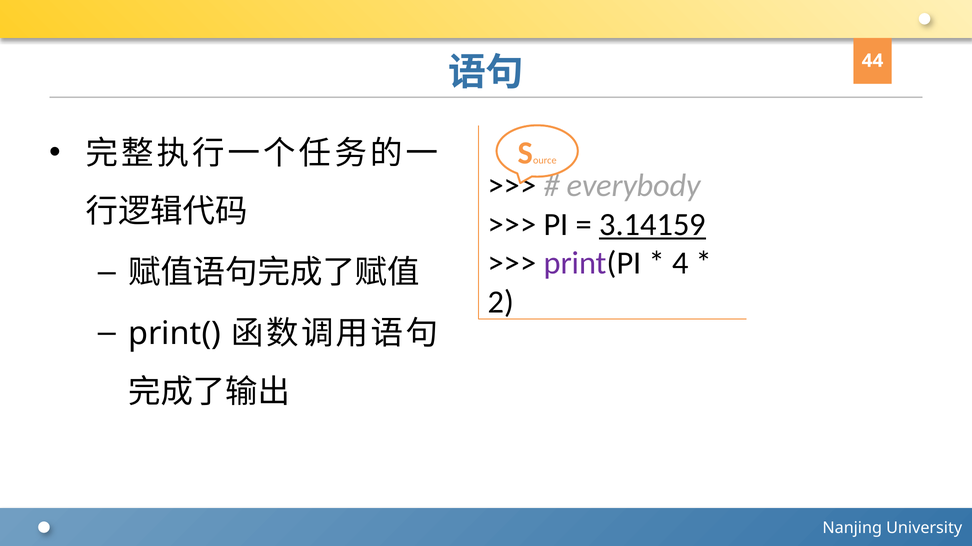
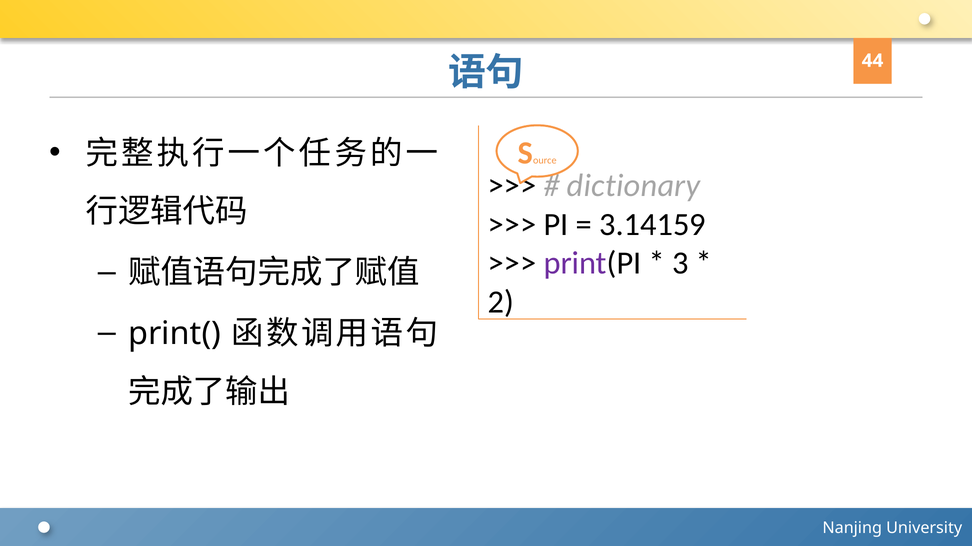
everybody: everybody -> dictionary (634, 186)
3.14159 underline: present -> none (652, 225)
4: 4 -> 3 (680, 264)
